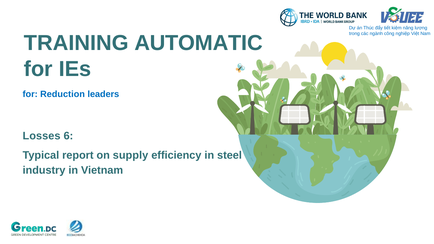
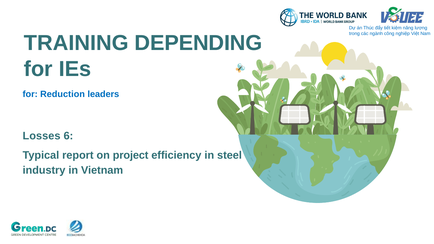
AUTOMATIC: AUTOMATIC -> DEPENDING (198, 43)
supply: supply -> project (131, 155)
